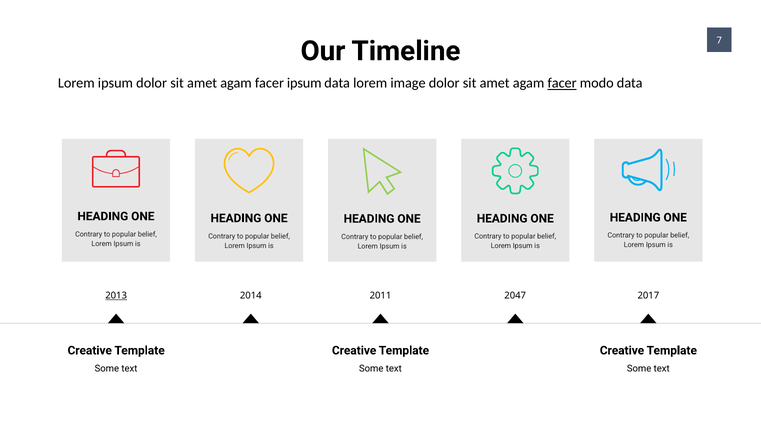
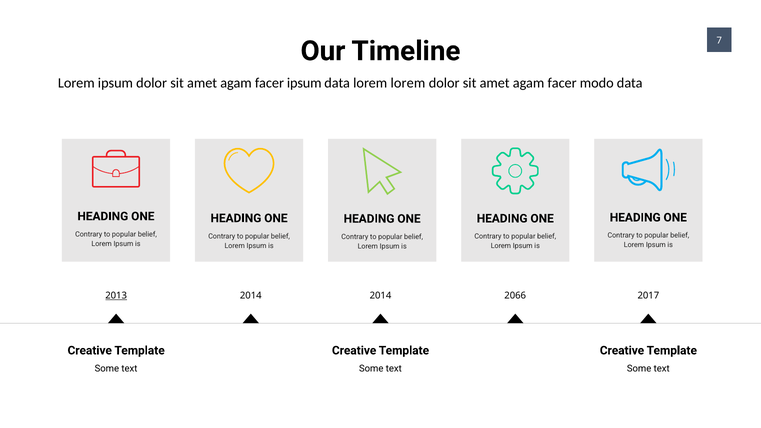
lorem image: image -> lorem (408, 83)
facer underline: present -> none (562, 83)
2011: 2011 -> 2014 (380, 296)
2047: 2047 -> 2066 (515, 296)
